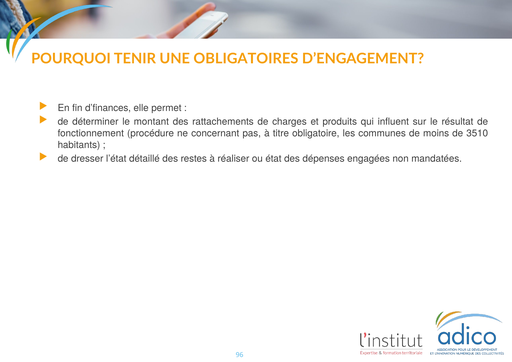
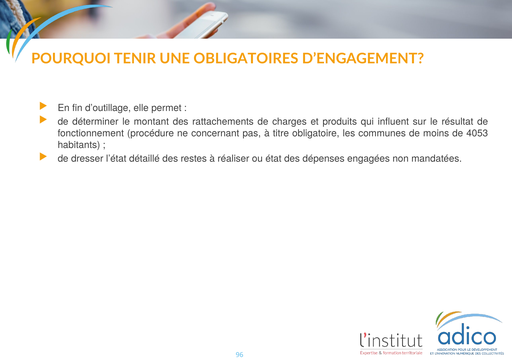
d’finances: d’finances -> d’outillage (108, 108)
3510: 3510 -> 4053 (477, 133)
